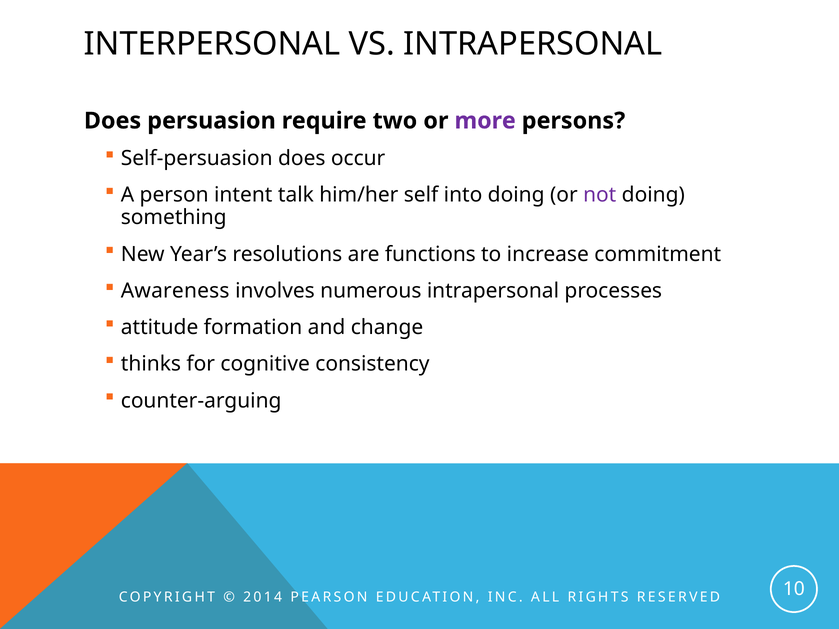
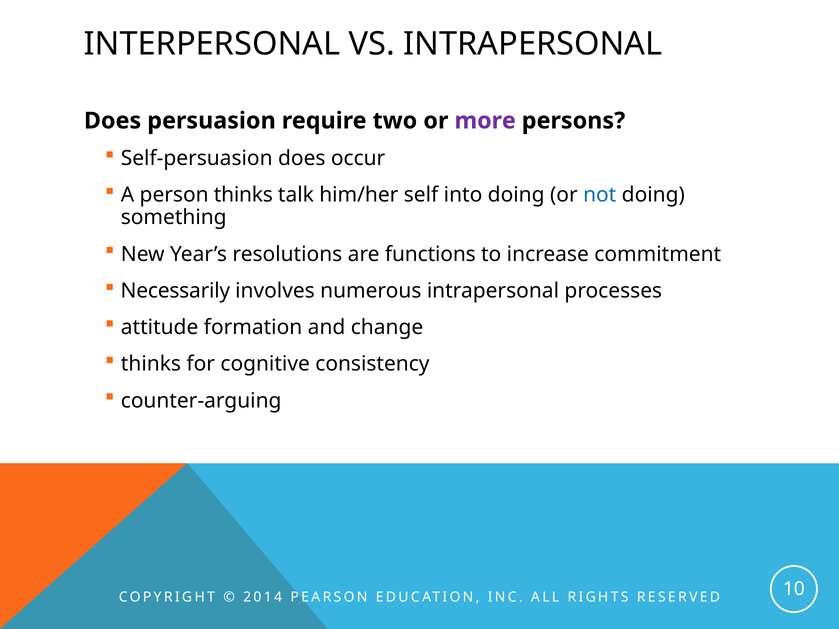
person intent: intent -> thinks (243, 195)
not colour: purple -> blue (600, 195)
Awareness: Awareness -> Necessarily (175, 291)
